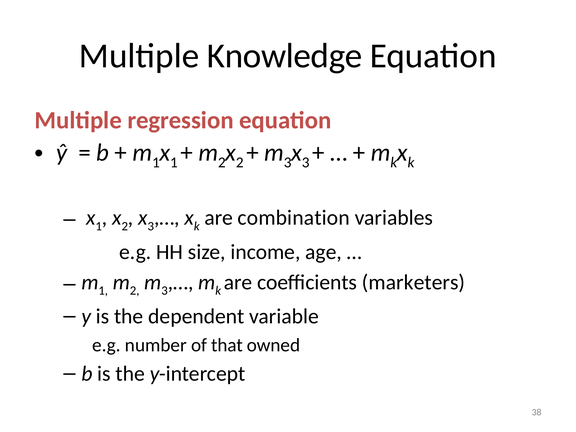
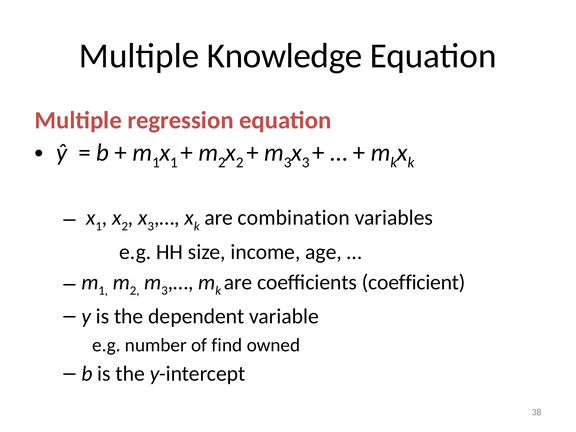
marketers: marketers -> coefficient (414, 282)
that: that -> find (227, 345)
